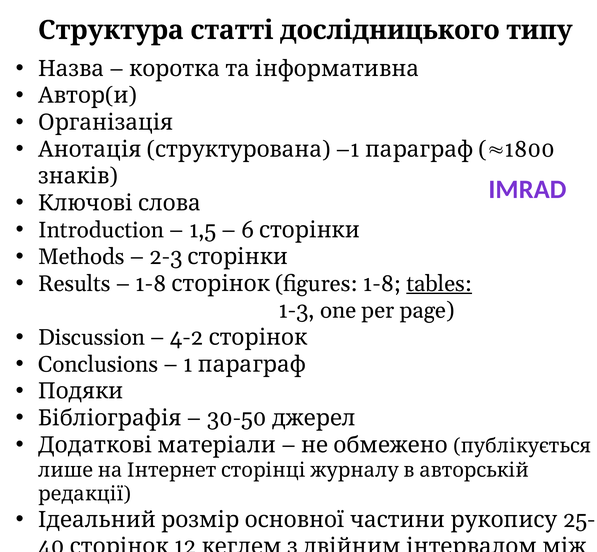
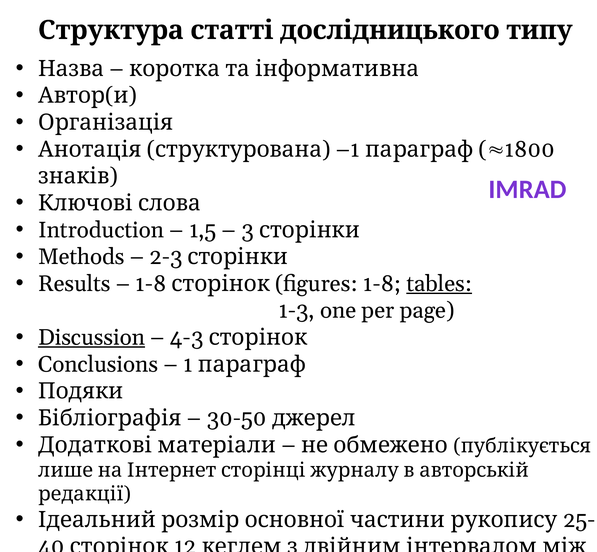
6: 6 -> 3 (248, 230)
Discussion underline: none -> present (92, 338)
4-2: 4-2 -> 4-3 (187, 338)
